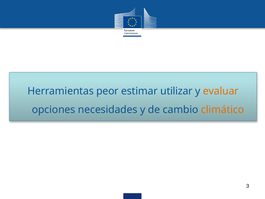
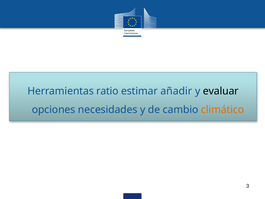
peor: peor -> ratio (107, 91)
utilizar: utilizar -> añadir (176, 91)
evaluar colour: orange -> black (221, 91)
